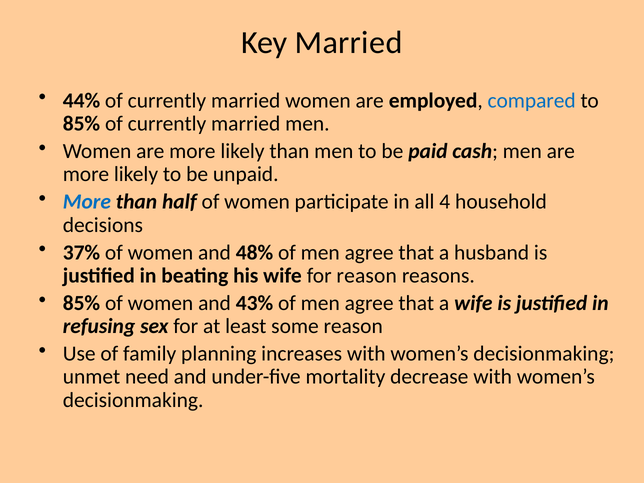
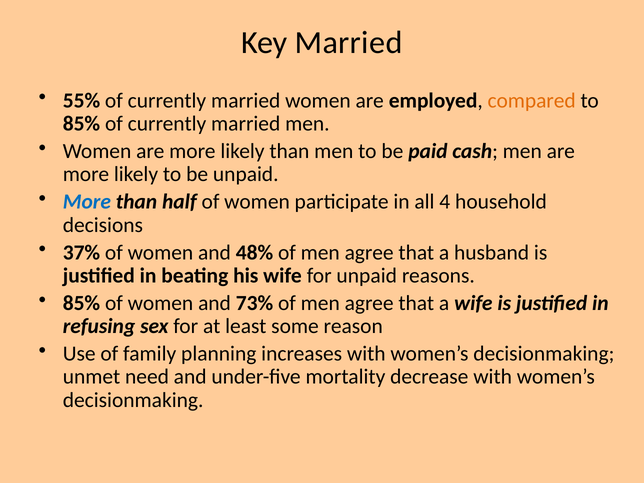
44%: 44% -> 55% (81, 101)
compared colour: blue -> orange (532, 101)
for reason: reason -> unpaid (367, 276)
43%: 43% -> 73% (254, 303)
